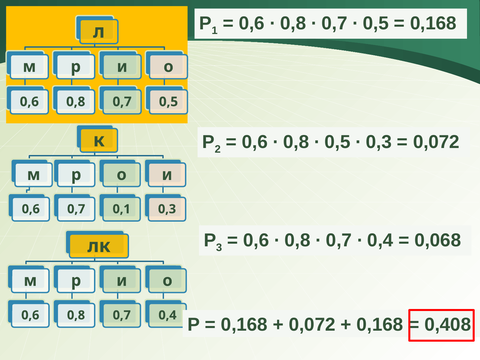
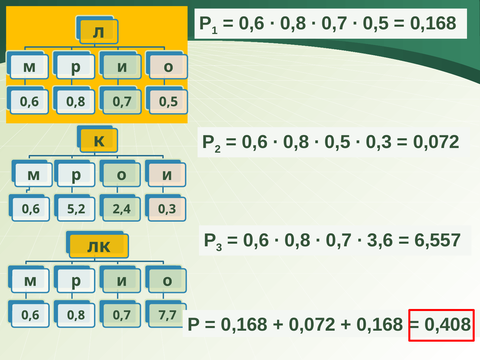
0,7: 0,7 -> 5,2 (76, 209)
0,1: 0,1 -> 2,4 (122, 209)
0,4: 0,4 -> 3,6 (380, 240)
0,068: 0,068 -> 6,557 (438, 240)
0,4: 0,4 -> 7,7 (167, 315)
